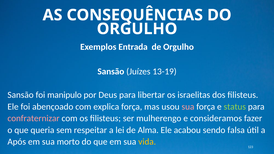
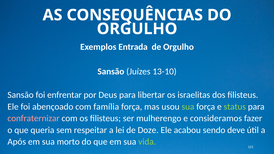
13-19: 13-19 -> 13-10 (165, 72)
manipulo: manipulo -> enfrentar (64, 95)
explica: explica -> família (106, 107)
sua colour: pink -> light green (188, 107)
Alma: Alma -> Doze (148, 130)
falsa: falsa -> deve (236, 130)
vida colour: yellow -> light green (147, 142)
